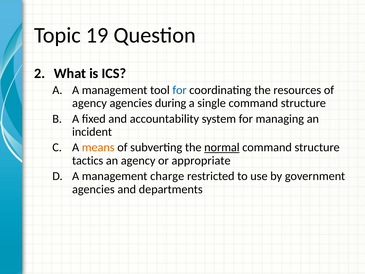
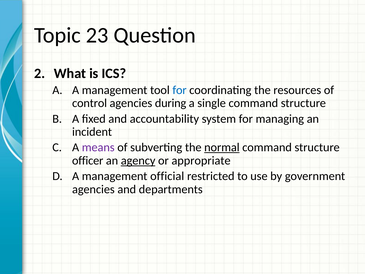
19: 19 -> 23 (97, 35)
agency: agency -> control (90, 103)
means colour: orange -> purple (98, 147)
tactics: tactics -> officer (88, 160)
agency underline: none -> present (138, 160)
charge: charge -> official (167, 176)
